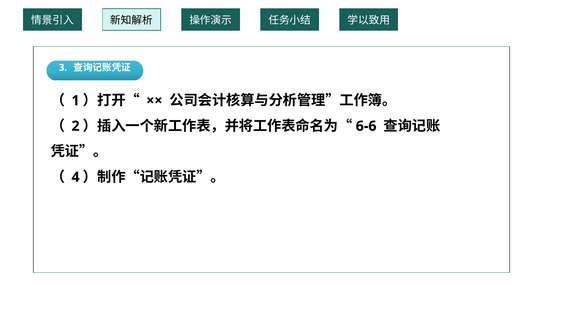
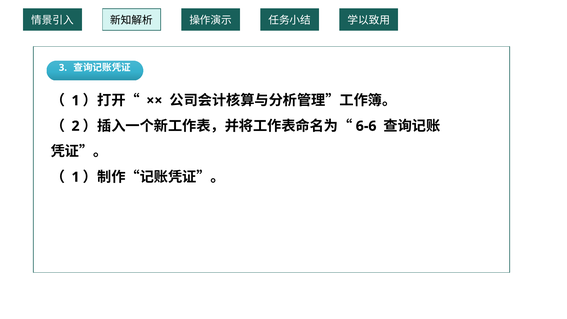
4: 4 -> 1 (76, 177)
